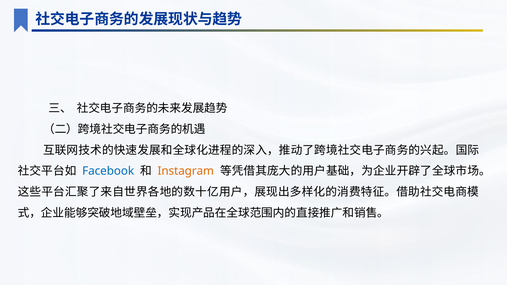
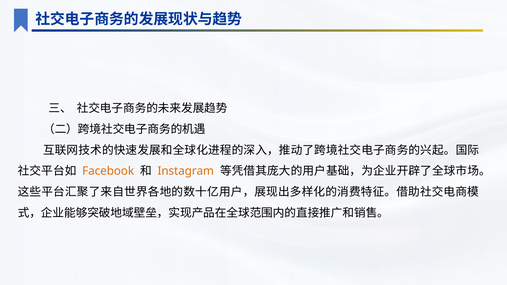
Facebook colour: blue -> orange (108, 171)
